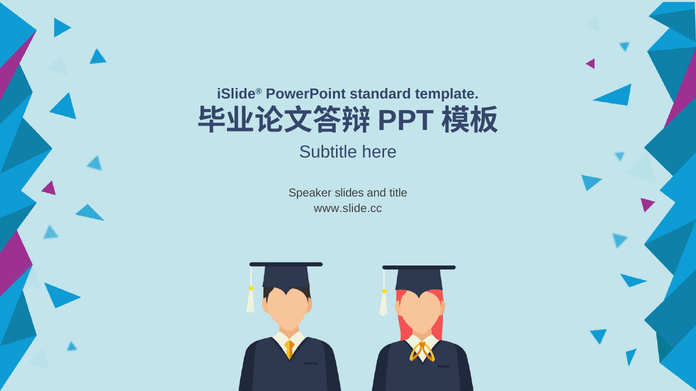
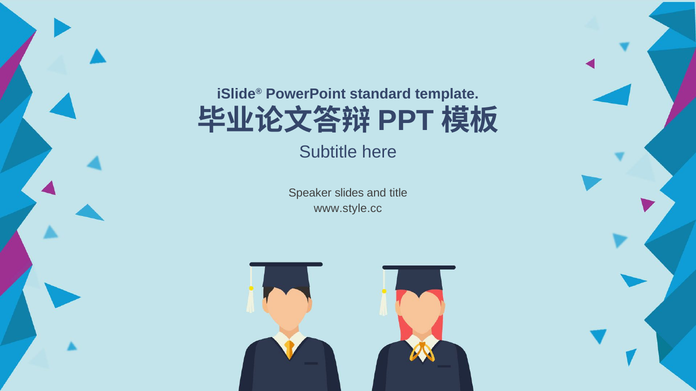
www.slide.cc: www.slide.cc -> www.style.cc (348, 209)
